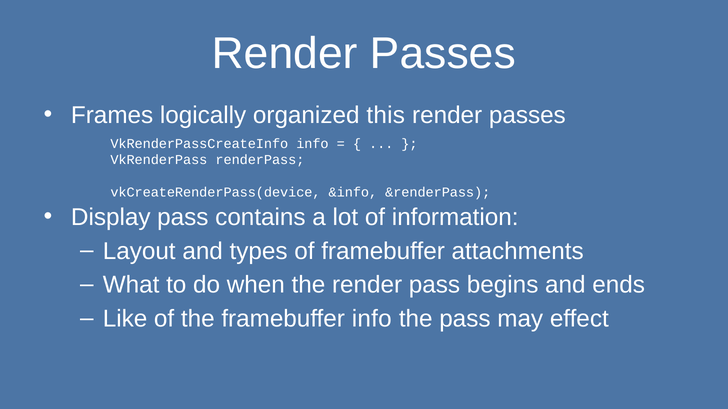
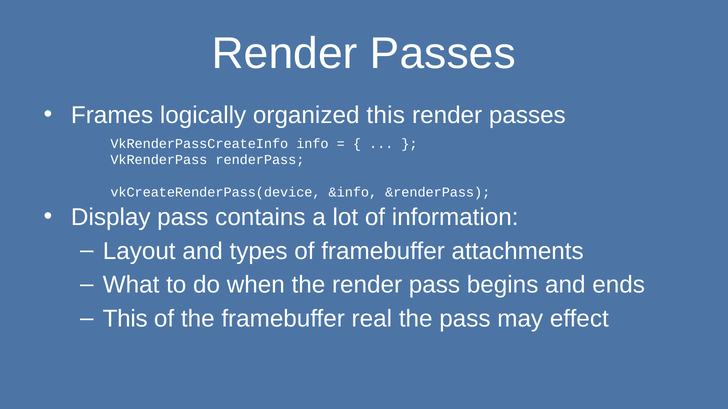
Like: Like -> This (125, 319)
framebuffer info: info -> real (372, 319)
